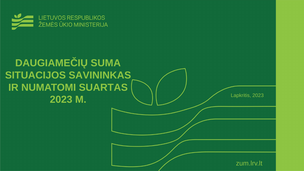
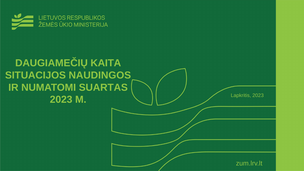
SUMA: SUMA -> KAITA (106, 63)
SAVININKAS: SAVININKAS -> NAUDINGOS (100, 75)
